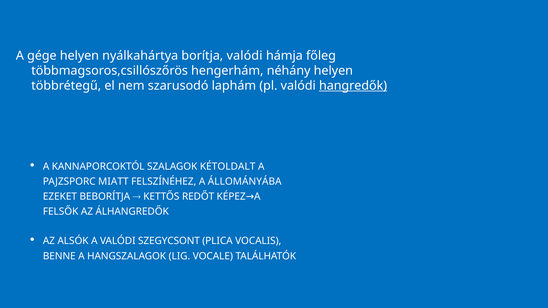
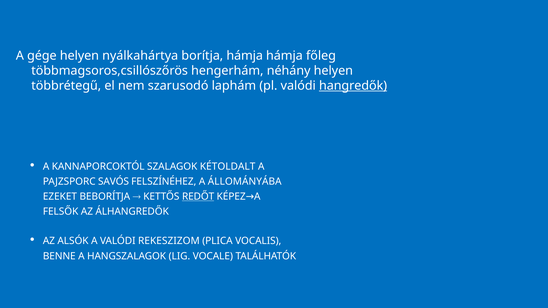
borítja valódi: valódi -> hámja (245, 56)
MIATT: MIATT -> SAVÓS (113, 182)
REDŐT underline: none -> present (198, 197)
SZEGYCSONT: SZEGYCSONT -> REKESZIZOM (169, 241)
